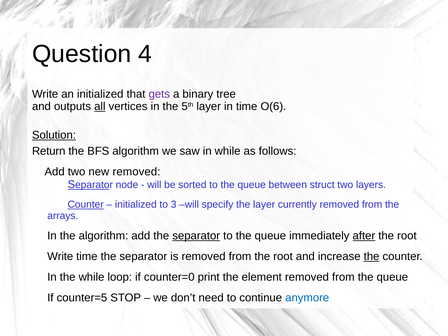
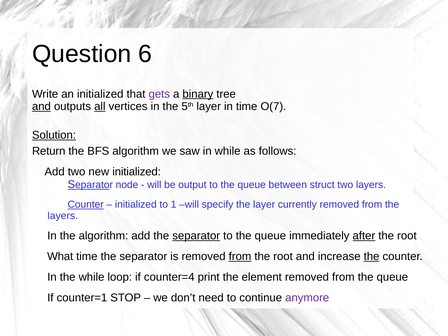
4: 4 -> 6 (145, 54)
binary underline: none -> present (198, 94)
and underline: none -> present (41, 107)
O(6: O(6 -> O(7 (273, 107)
new removed: removed -> initialized (137, 172)
sorted: sorted -> output (192, 185)
3: 3 -> 1 (174, 204)
arrays: arrays -> layers (63, 216)
Write: Write -> What (60, 256)
from underline: none -> present (240, 256)
counter=0: counter=0 -> counter=4 (169, 277)
counter=5: counter=5 -> counter=1 (82, 298)
anymore colour: blue -> purple (307, 298)
